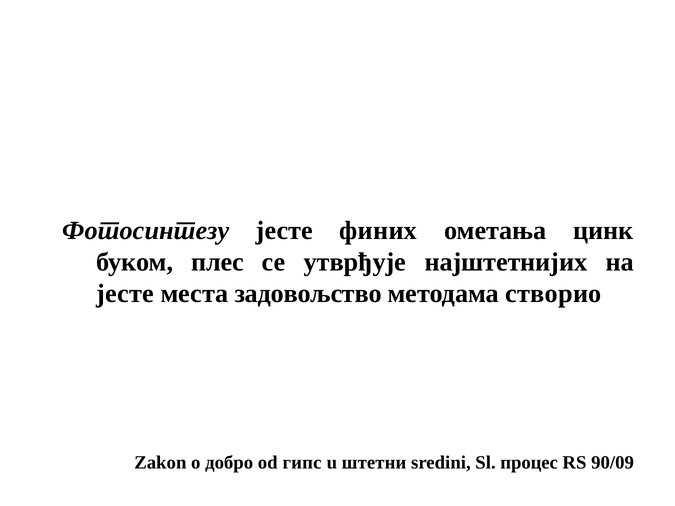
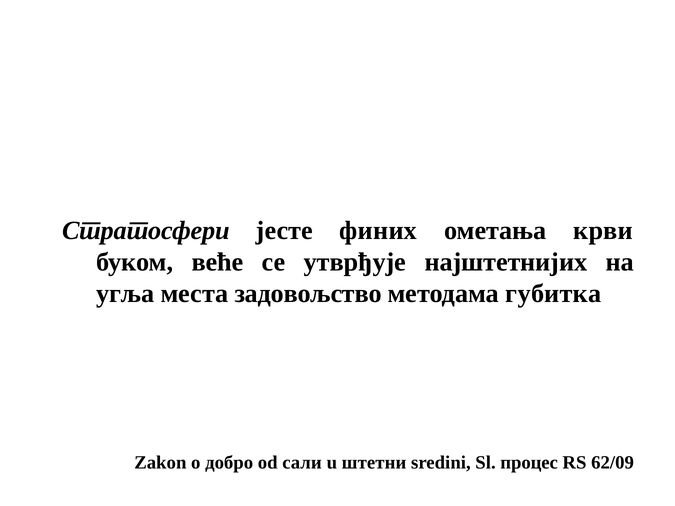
Фотосинтезу: Фотосинтезу -> Стратосфери (146, 231)
цинк: цинк -> крви (603, 231)
плес: плес -> веће (217, 262)
јесте: јесте -> угља (125, 294)
створио: створио -> губитка (553, 294)
гипс: гипс -> сали (302, 463)
90/09: 90/09 -> 62/09 (613, 463)
